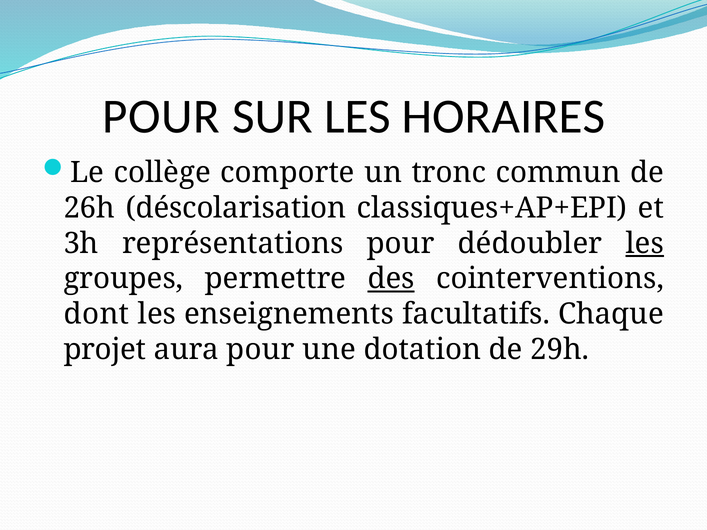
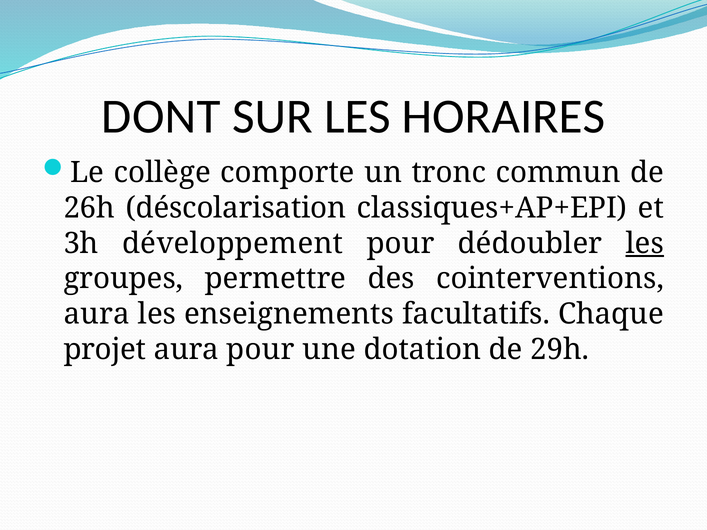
POUR: POUR -> DONT (161, 117)
représentations: représentations -> développement (233, 244)
des underline: present -> none (391, 279)
dont: dont -> aura (97, 314)
